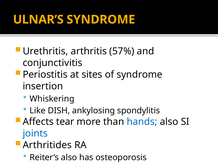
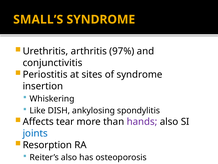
ULNAR’S: ULNAR’S -> SMALL’S (38, 19)
57%: 57% -> 97% (122, 51)
hands colour: blue -> purple (142, 121)
Arthritides: Arthritides -> Resorption (47, 145)
